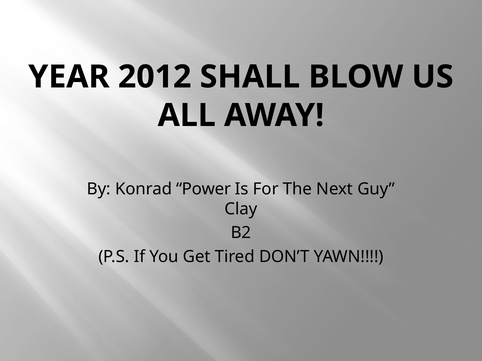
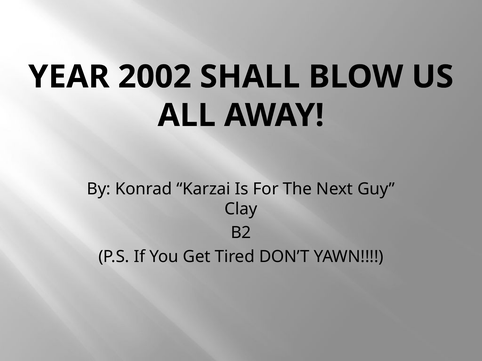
2012: 2012 -> 2002 (155, 77)
Power: Power -> Karzai (203, 189)
